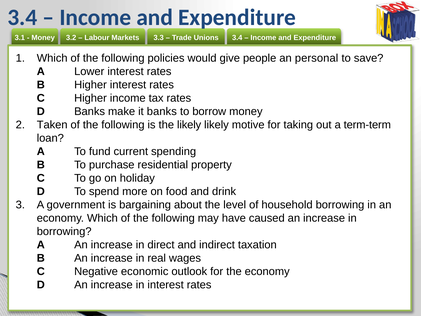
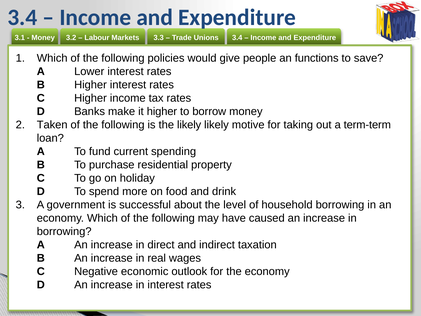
personal: personal -> functions (317, 58)
it banks: banks -> higher (162, 111)
bargaining: bargaining -> successful (145, 205)
